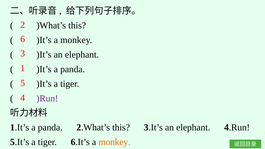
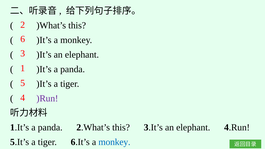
monkey colour: orange -> blue (114, 142)
